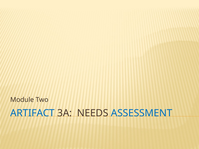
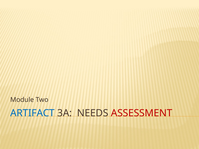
ASSESSMENT colour: blue -> red (142, 113)
